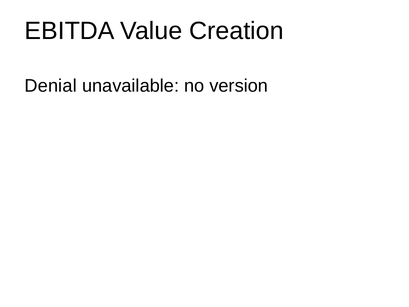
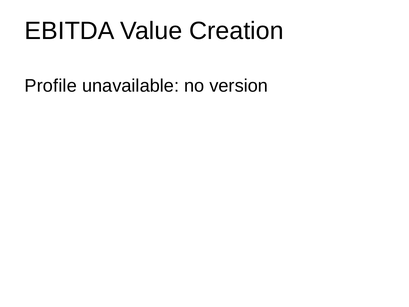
Denial: Denial -> Profile (51, 86)
